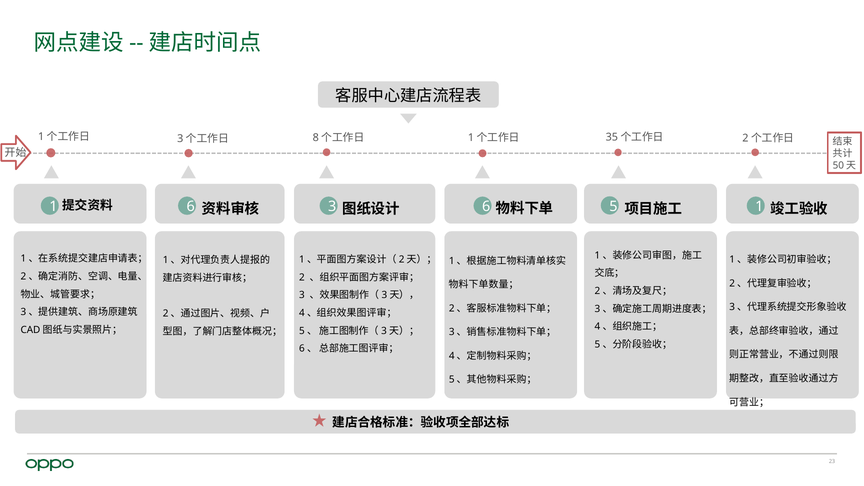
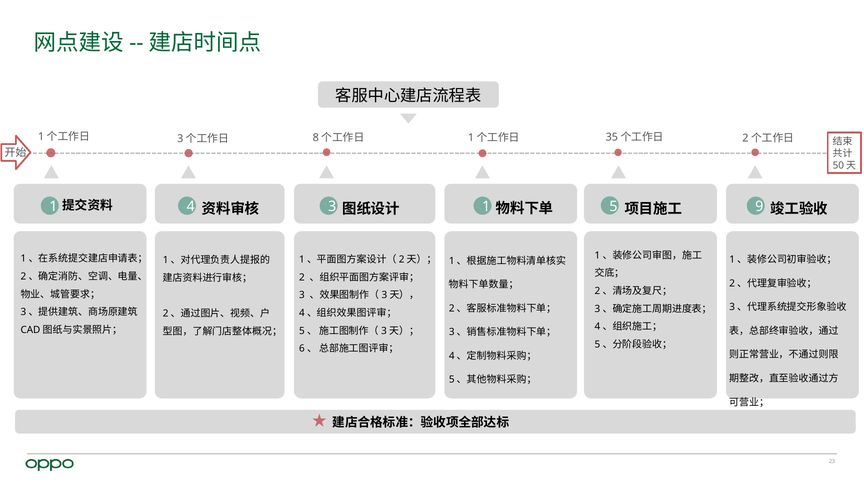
1 6: 6 -> 4 (191, 207)
3 6: 6 -> 1 (486, 207)
5 1: 1 -> 9 (759, 207)
